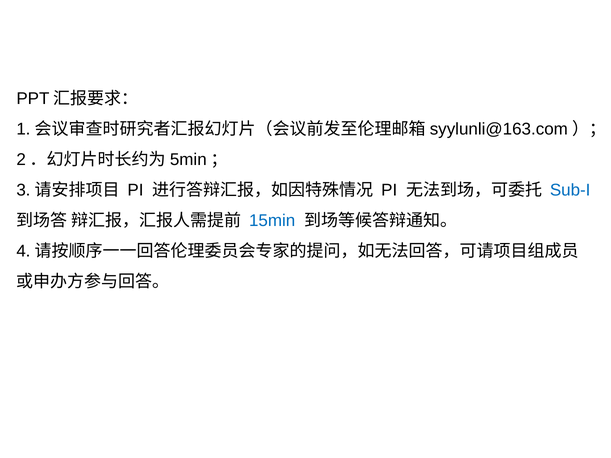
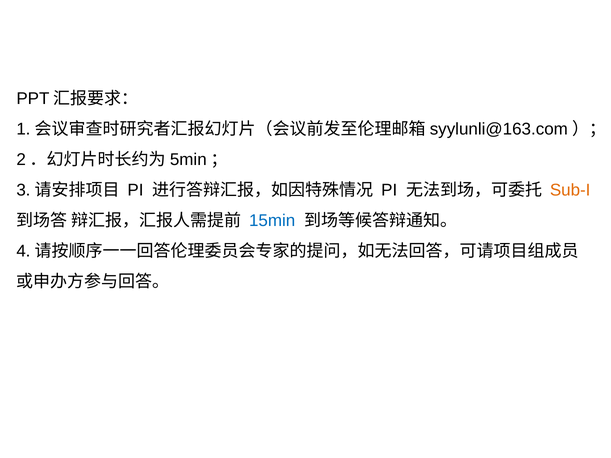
Sub-I colour: blue -> orange (570, 190)
